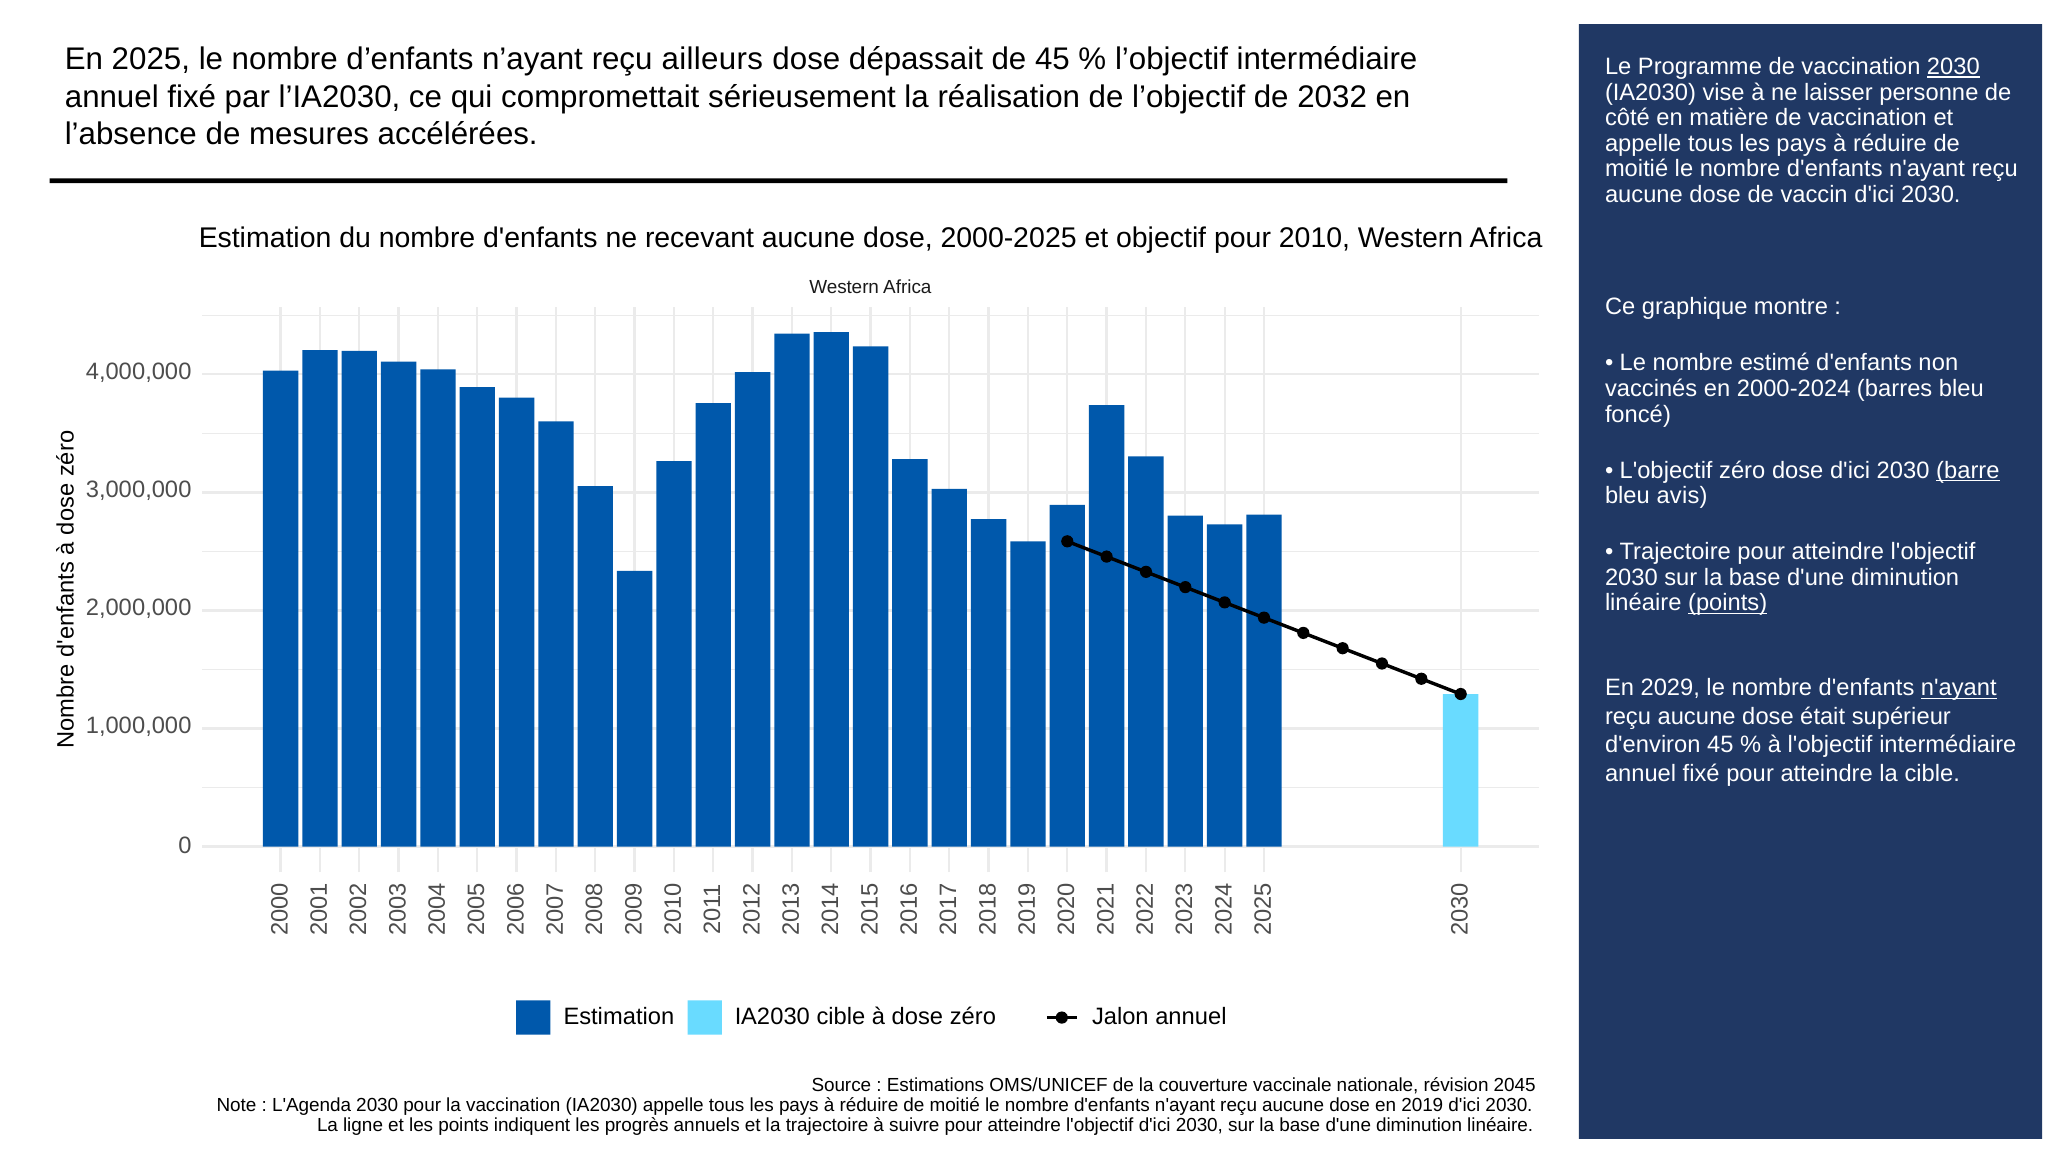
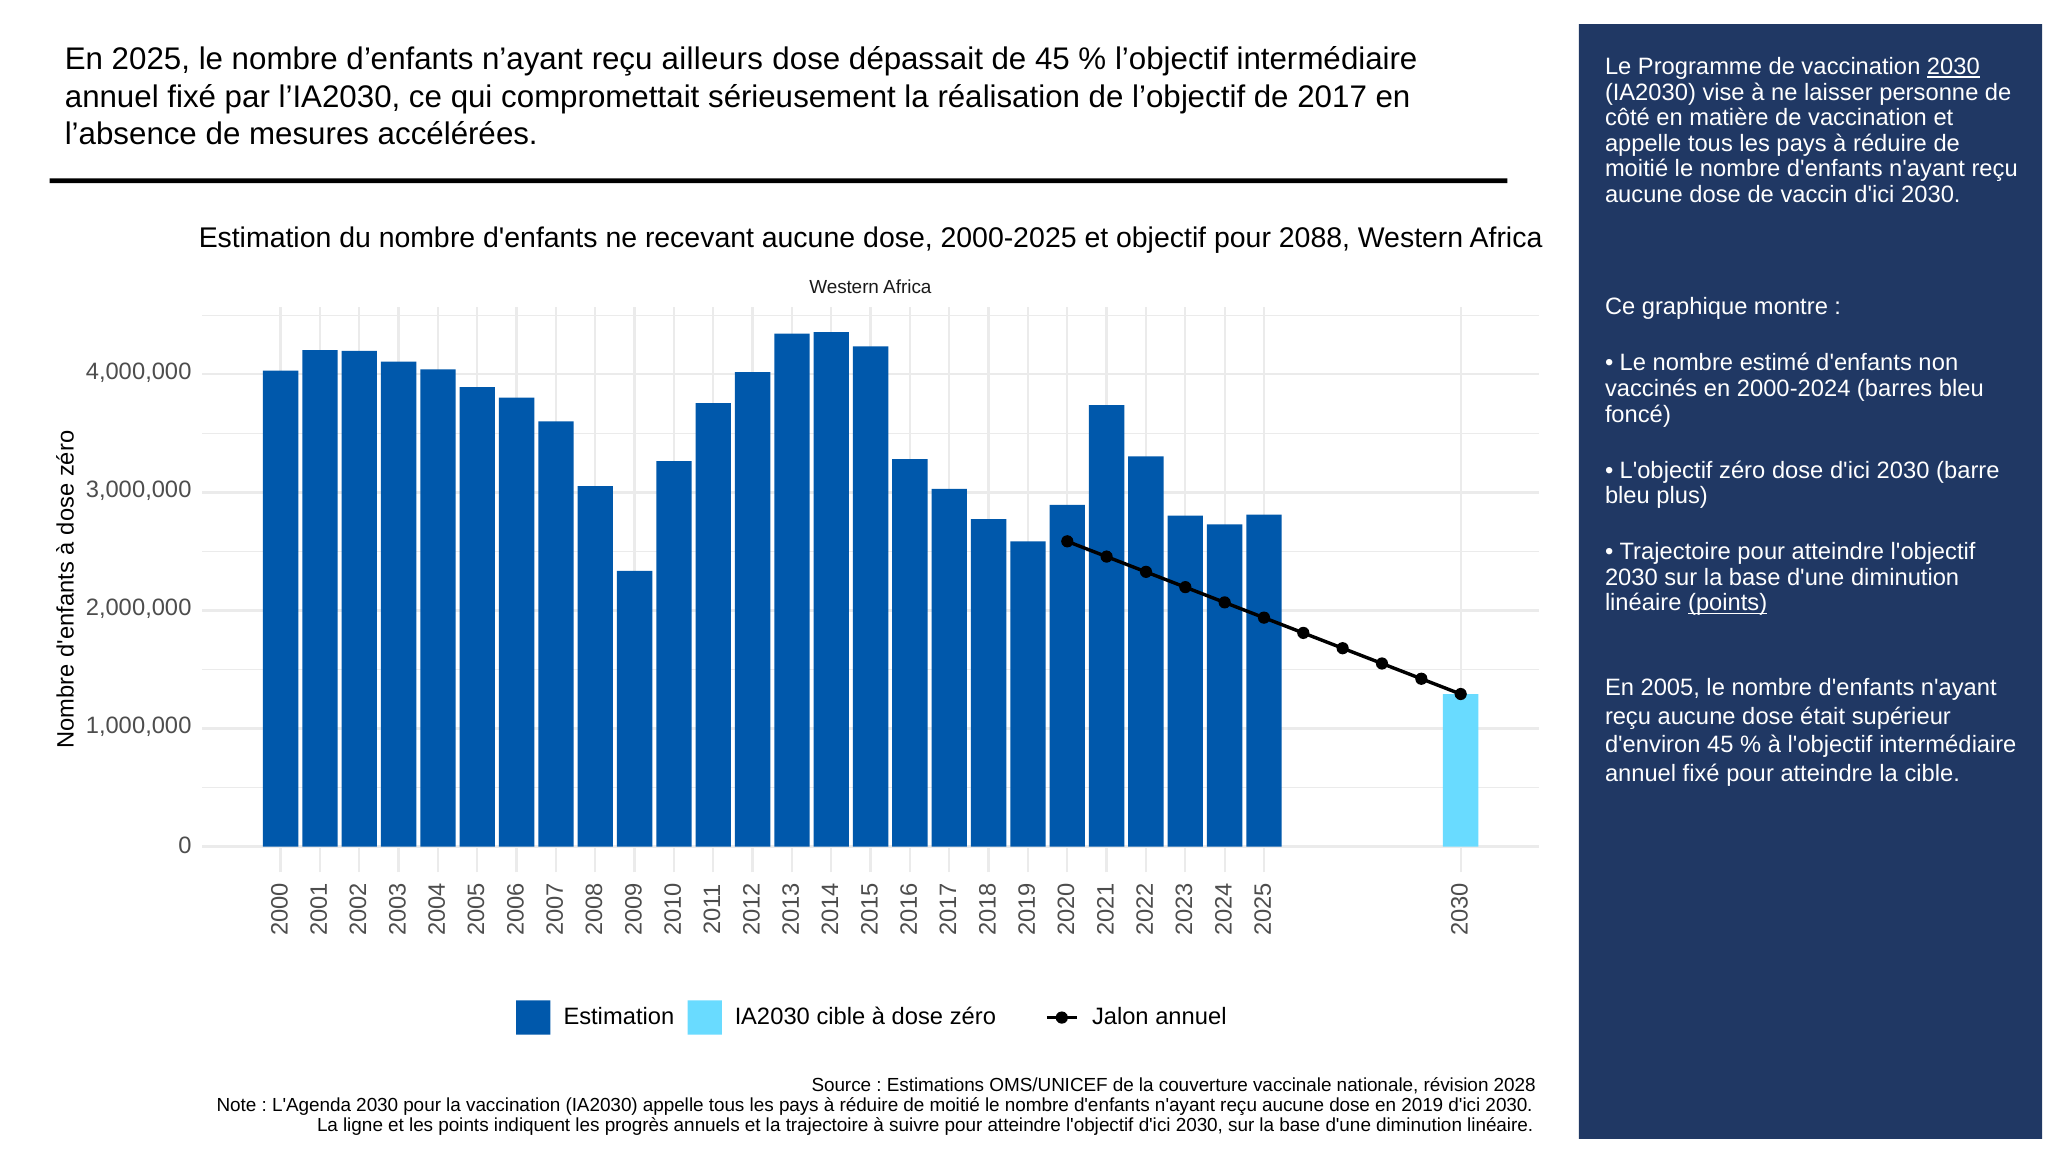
2032: 2032 -> 2017 (1332, 97)
2010: 2010 -> 2088 (1314, 238)
barre underline: present -> none (1968, 470)
avis: avis -> plus (1682, 496)
2029: 2029 -> 2005 (1670, 688)
n'ayant underline: present -> none (1959, 688)
2045: 2045 -> 2028 (1515, 1085)
